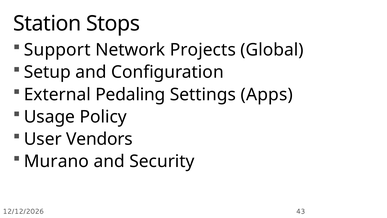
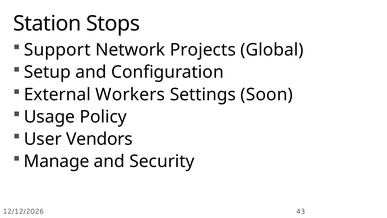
Pedaling: Pedaling -> Workers (130, 94)
Apps: Apps -> Soon (267, 94)
Murano: Murano -> Manage (57, 161)
